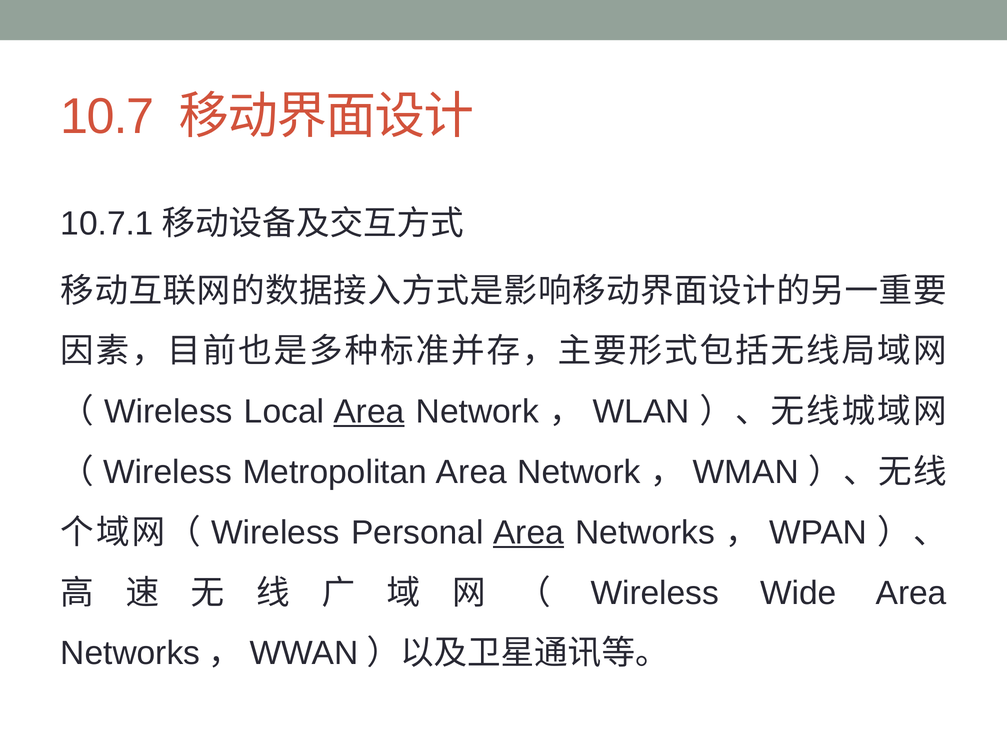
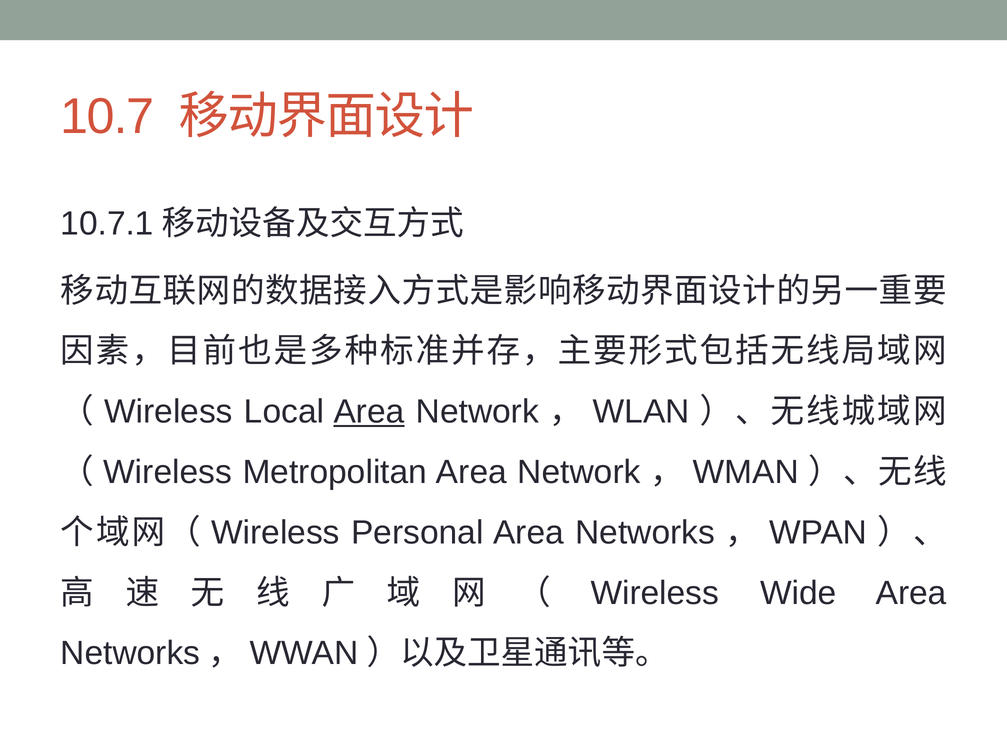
Area underline: present -> none (528, 533)
